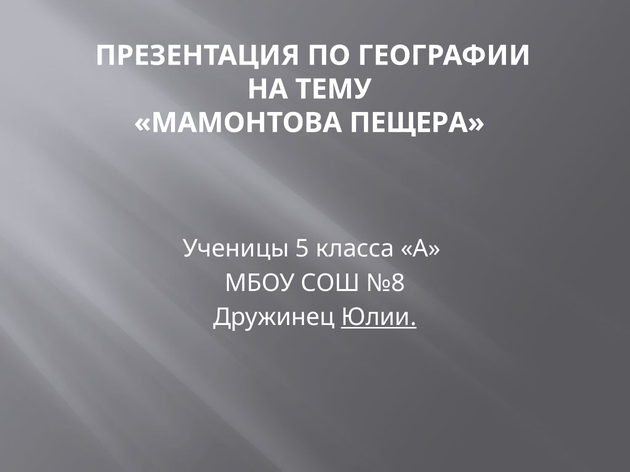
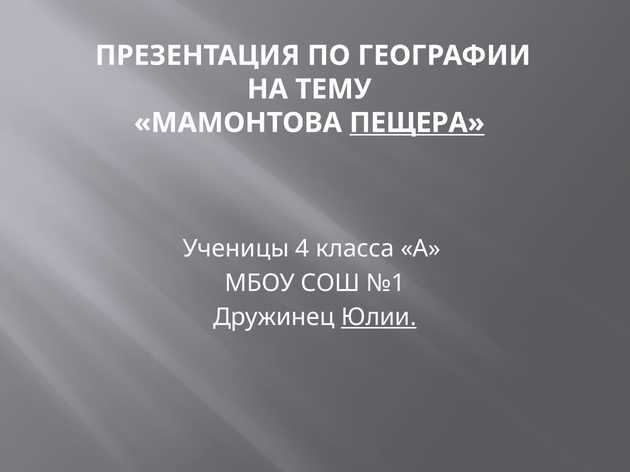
ПЕЩЕРА underline: none -> present (417, 123)
5: 5 -> 4 (302, 249)
№8: №8 -> №1 (386, 283)
